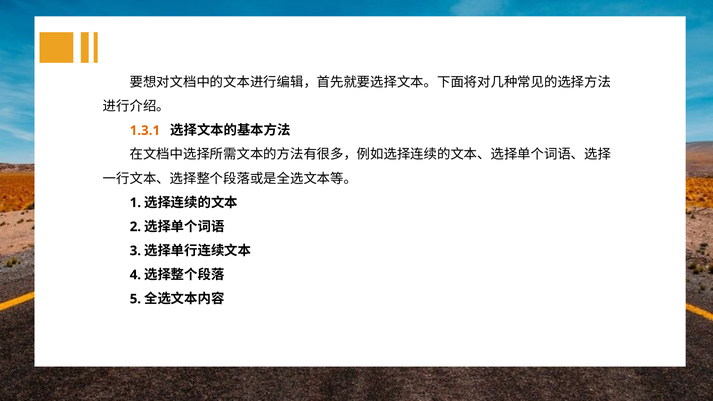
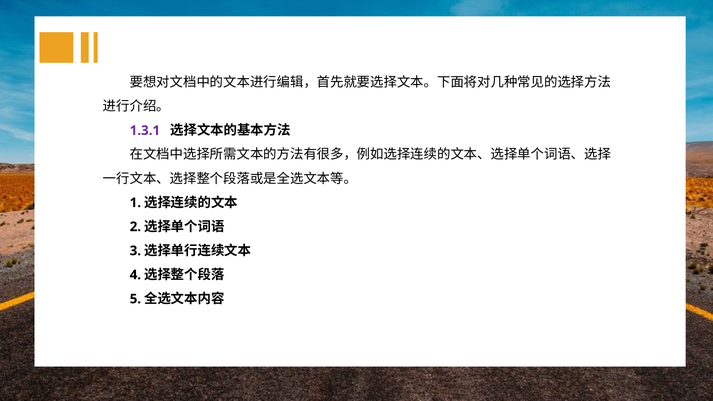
1.3.1 colour: orange -> purple (145, 130)
